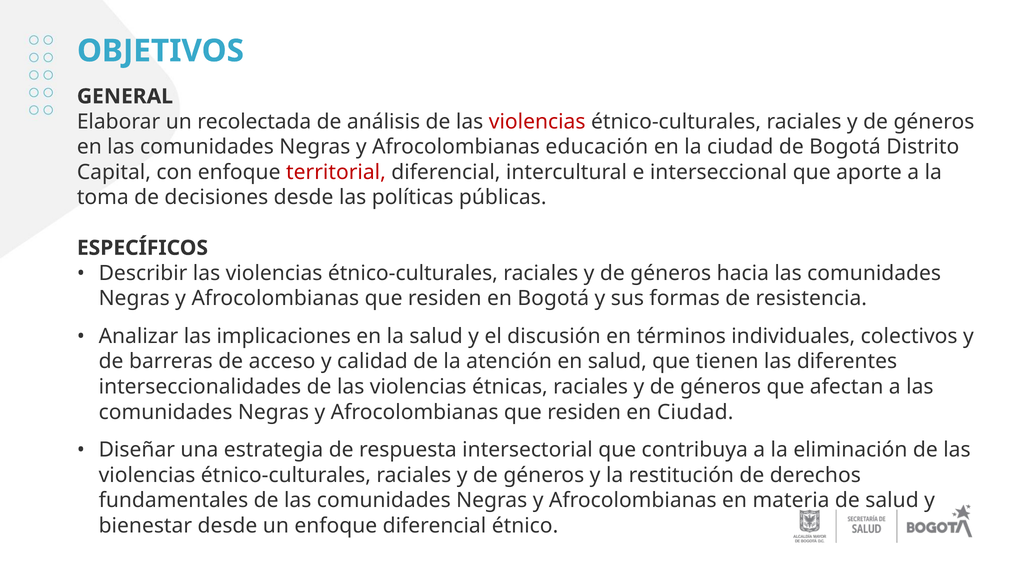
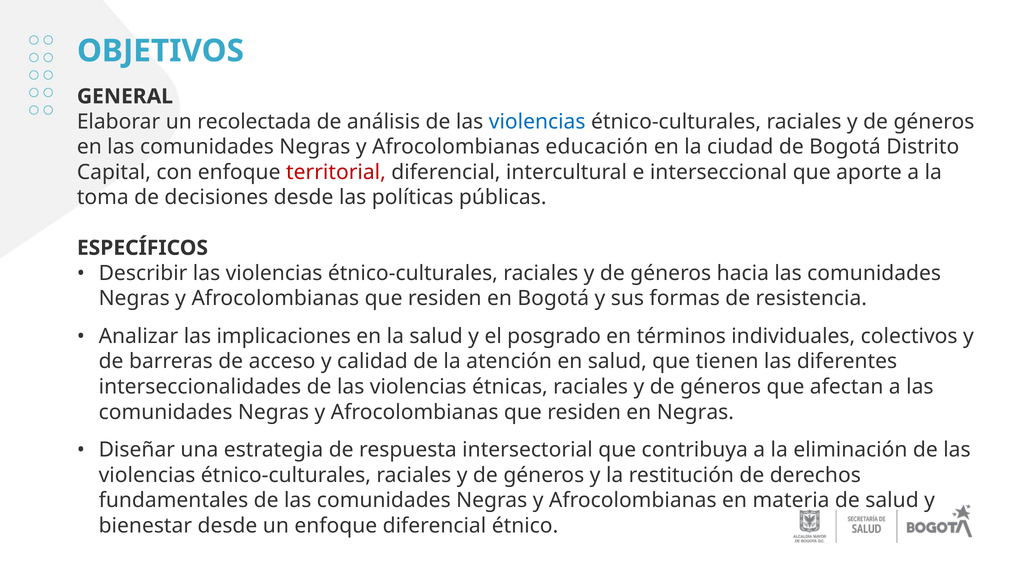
violencias colour: red -> blue (537, 122)
discusión: discusión -> posgrado (554, 336)
en Ciudad: Ciudad -> Negras (695, 412)
